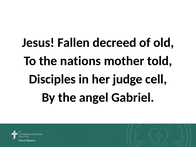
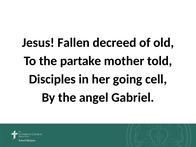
nations: nations -> partake (81, 61)
judge: judge -> going (128, 79)
